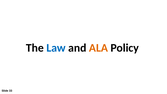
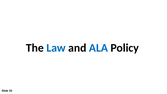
ALA colour: orange -> blue (98, 48)
